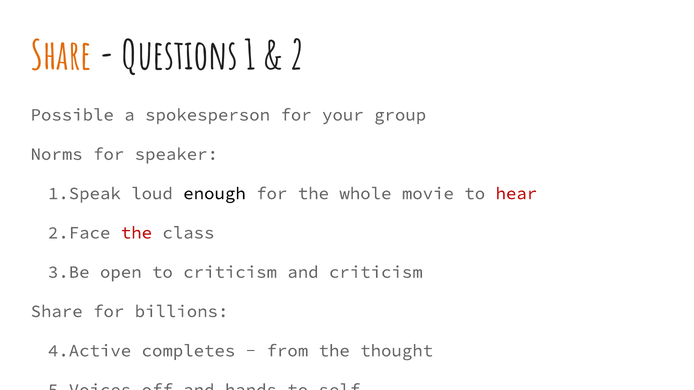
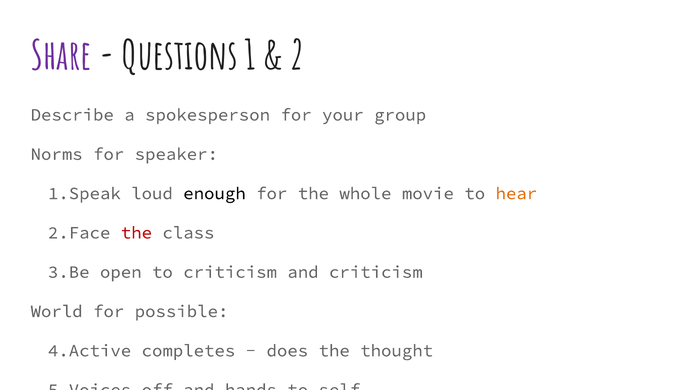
Share colour: orange -> purple (61, 56)
Possible: Possible -> Describe (72, 115)
hear colour: red -> orange (516, 194)
Share: Share -> World (57, 312)
billions: billions -> possible (182, 312)
from: from -> does (287, 351)
